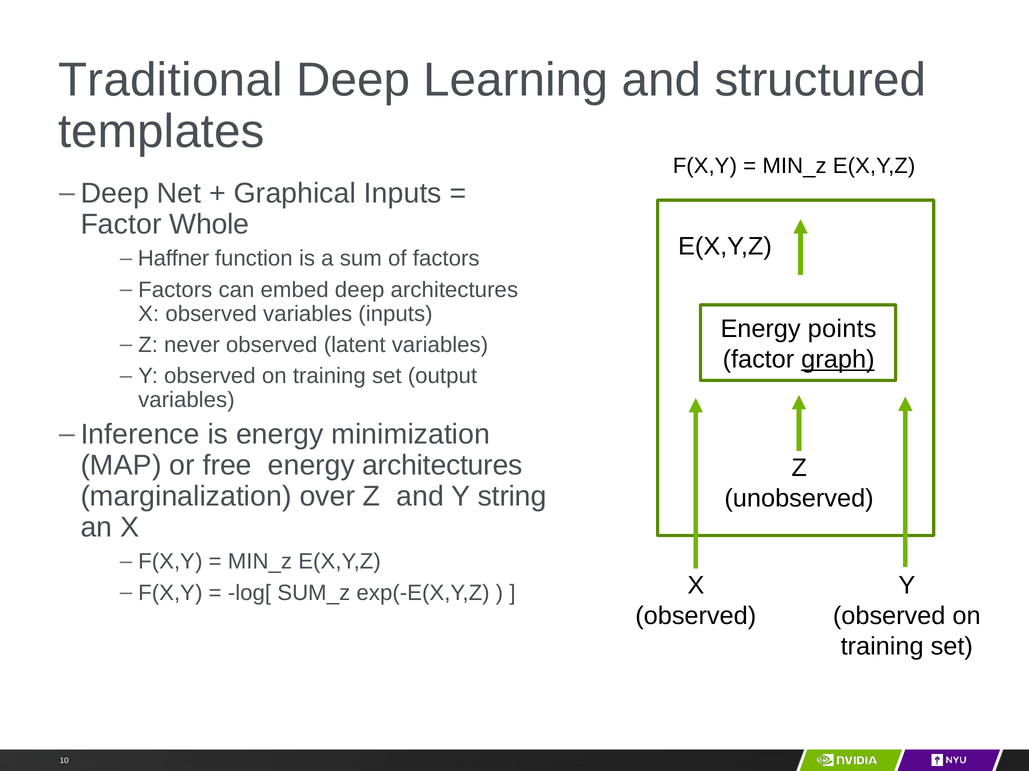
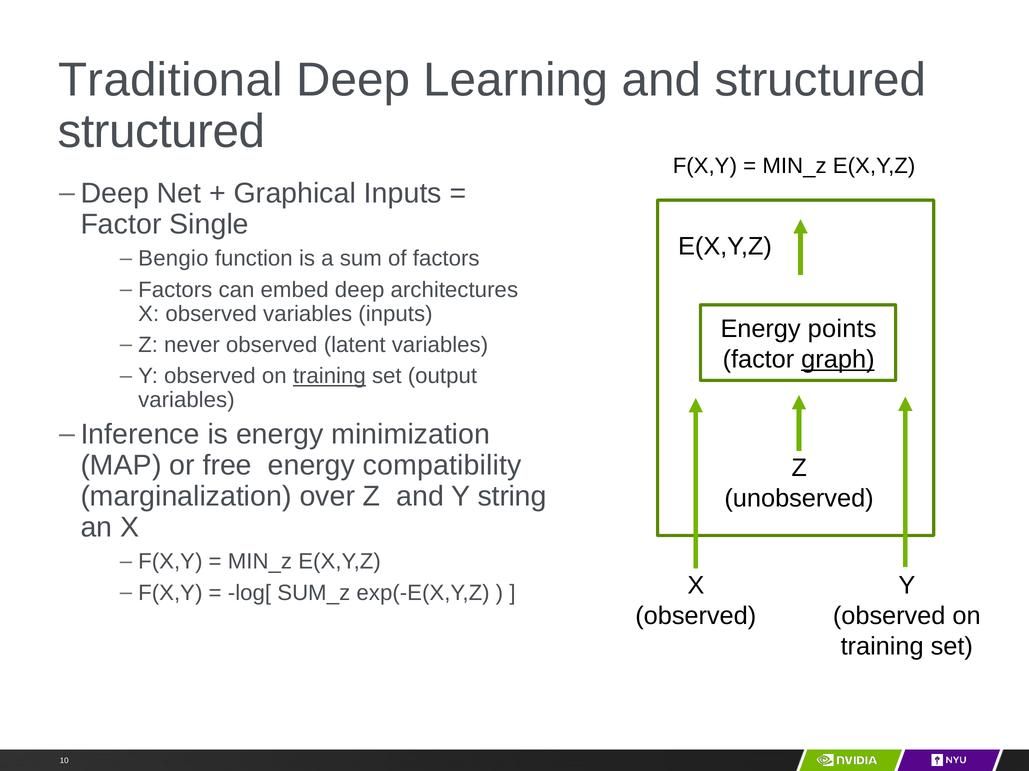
templates: templates -> structured (162, 132)
Whole: Whole -> Single (209, 224)
Haffner: Haffner -> Bengio (173, 259)
training underline: none -> present (329, 376)
energy architectures: architectures -> compatibility (442, 466)
